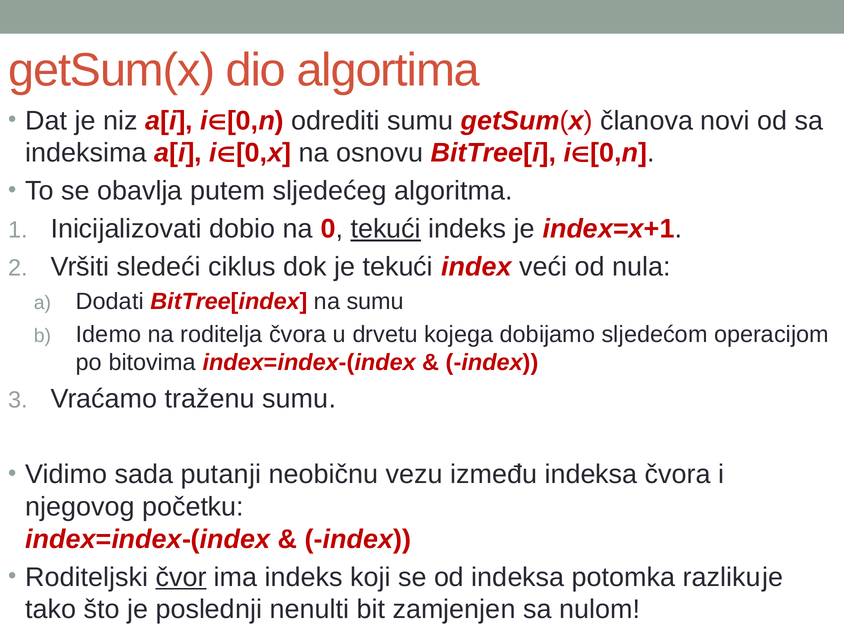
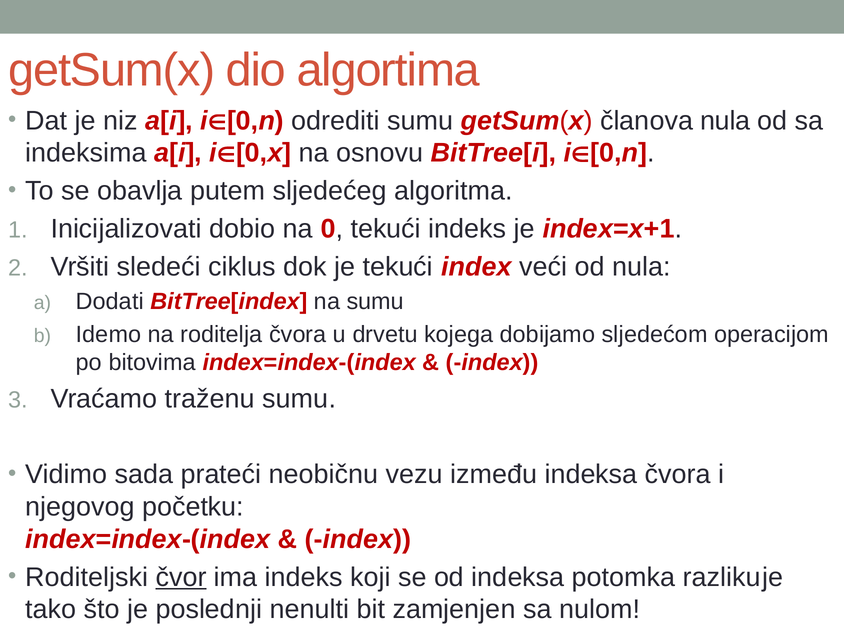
članova novi: novi -> nula (725, 121)
tekući underline: present -> none (386, 229)
putanji: putanji -> prateći (221, 475)
